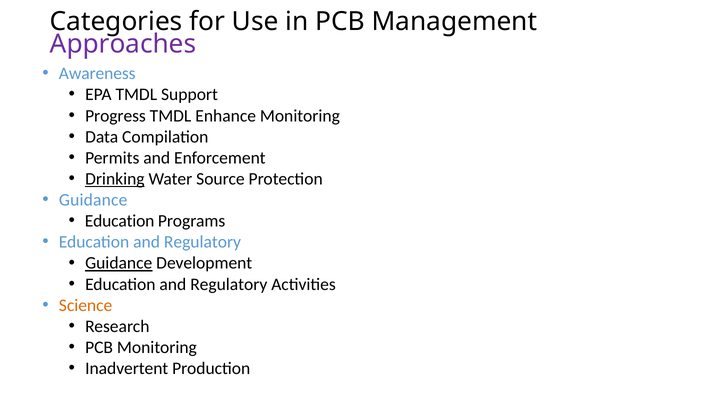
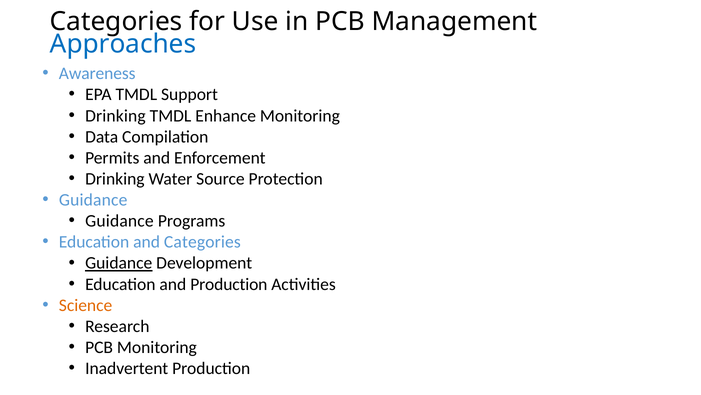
Approaches colour: purple -> blue (123, 44)
Progress: Progress -> Drinking (115, 116)
Drinking underline: present -> none (115, 179)
Education: Education -> Guidance (119, 221)
Regulatory: Regulatory -> Categories (202, 242)
Regulatory: Regulatory -> Production (229, 284)
